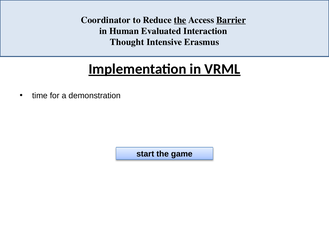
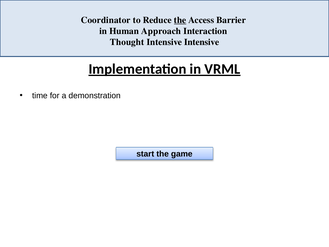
Barrier underline: present -> none (231, 20)
Evaluated: Evaluated -> Approach (161, 31)
Intensive Erasmus: Erasmus -> Intensive (202, 42)
